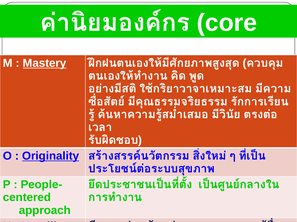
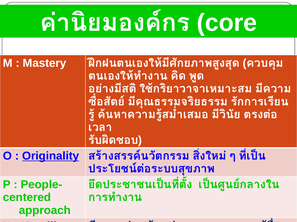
Mastery underline: present -> none (45, 63)
